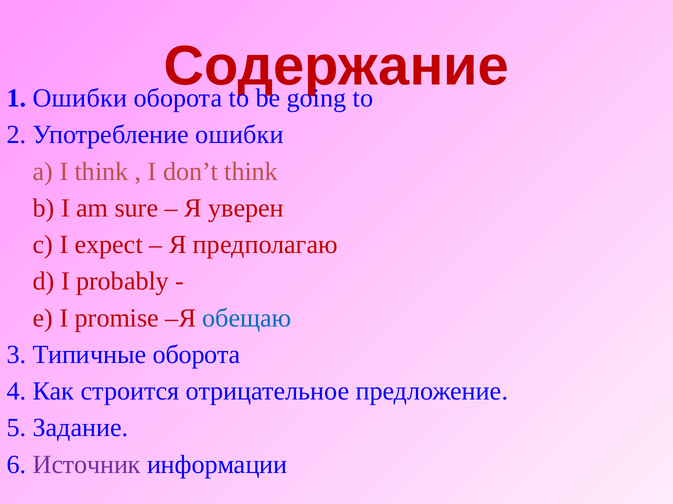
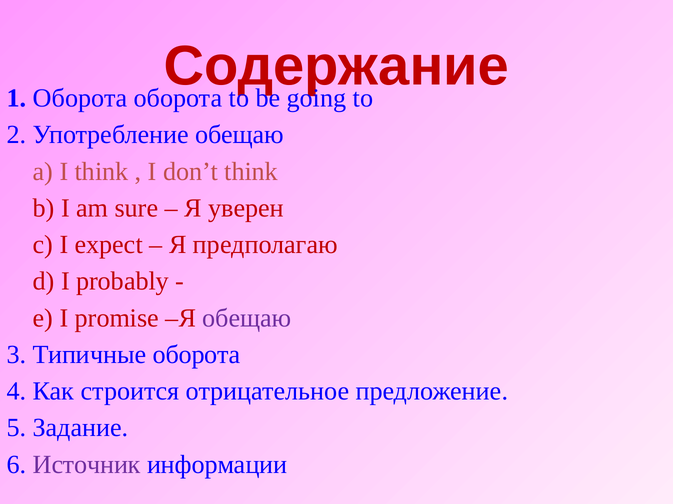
1 Ошибки: Ошибки -> Оборота (80, 98)
Употребление ошибки: ошибки -> обещаю (240, 135)
обещаю colour: blue -> purple (247, 318)
